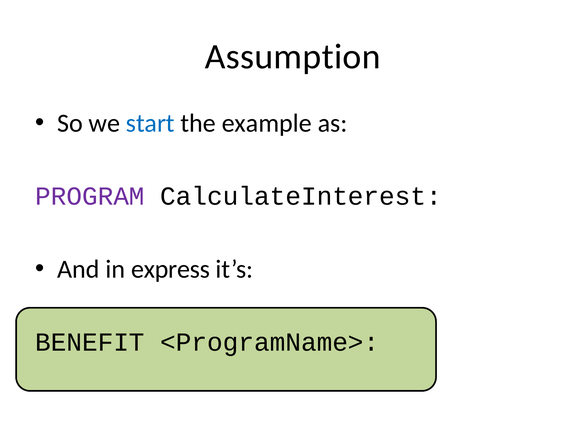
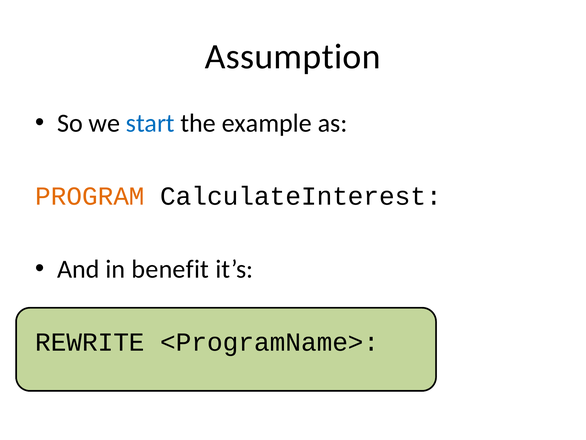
PROGRAM colour: purple -> orange (90, 196)
express: express -> benefit (170, 269)
BENEFIT: BENEFIT -> REWRITE (90, 342)
